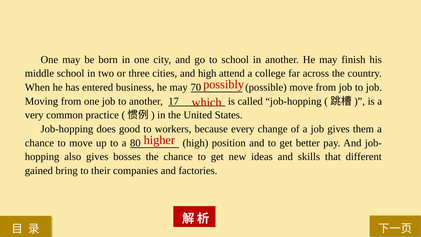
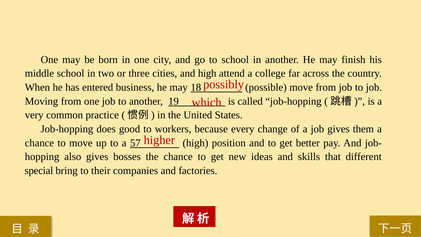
70: 70 -> 18 (196, 87)
17: 17 -> 19 (174, 101)
80: 80 -> 57 (135, 143)
gained: gained -> special (39, 171)
